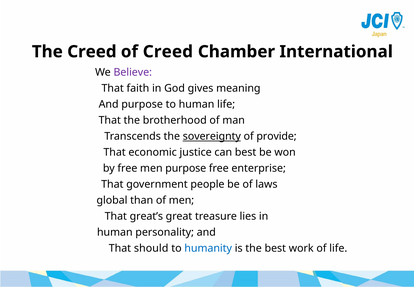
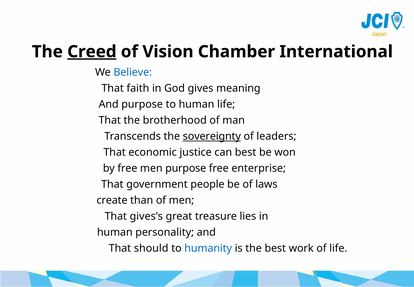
Creed underline: none -> present (92, 52)
of Creed: Creed -> Vision (168, 52)
Believe colour: purple -> blue (133, 72)
provide: provide -> leaders (276, 136)
global: global -> create (112, 200)
great’s: great’s -> gives’s (146, 216)
